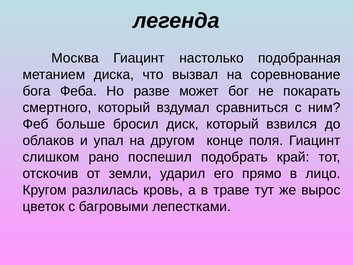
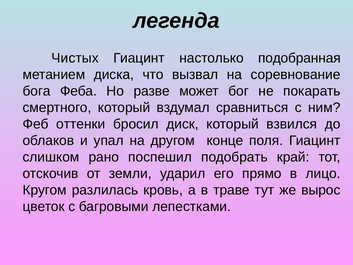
Москва: Москва -> Чистых (75, 58)
больше: больше -> оттенки (81, 124)
